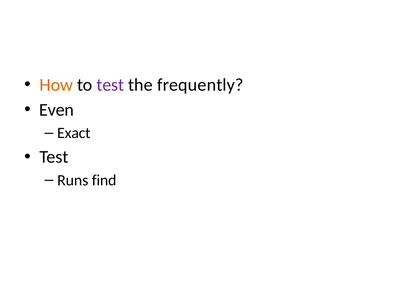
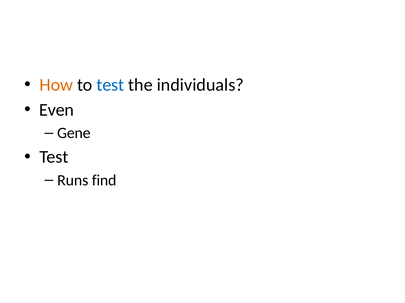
test colour: purple -> blue (110, 85)
frequently: frequently -> individuals (200, 85)
Exact: Exact -> Gene (74, 133)
